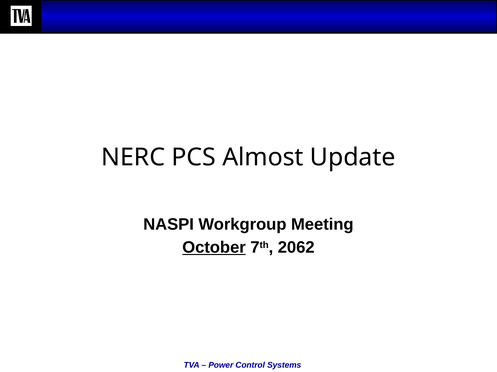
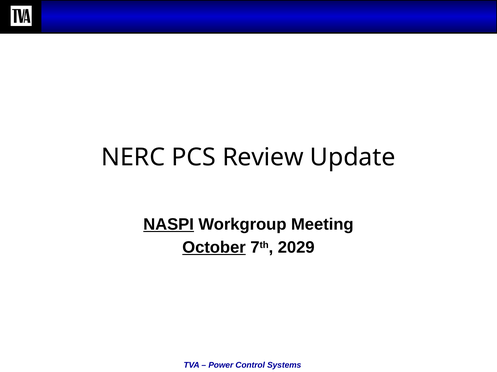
Almost: Almost -> Review (263, 157)
NASPI underline: none -> present (169, 225)
2062: 2062 -> 2029 (296, 248)
